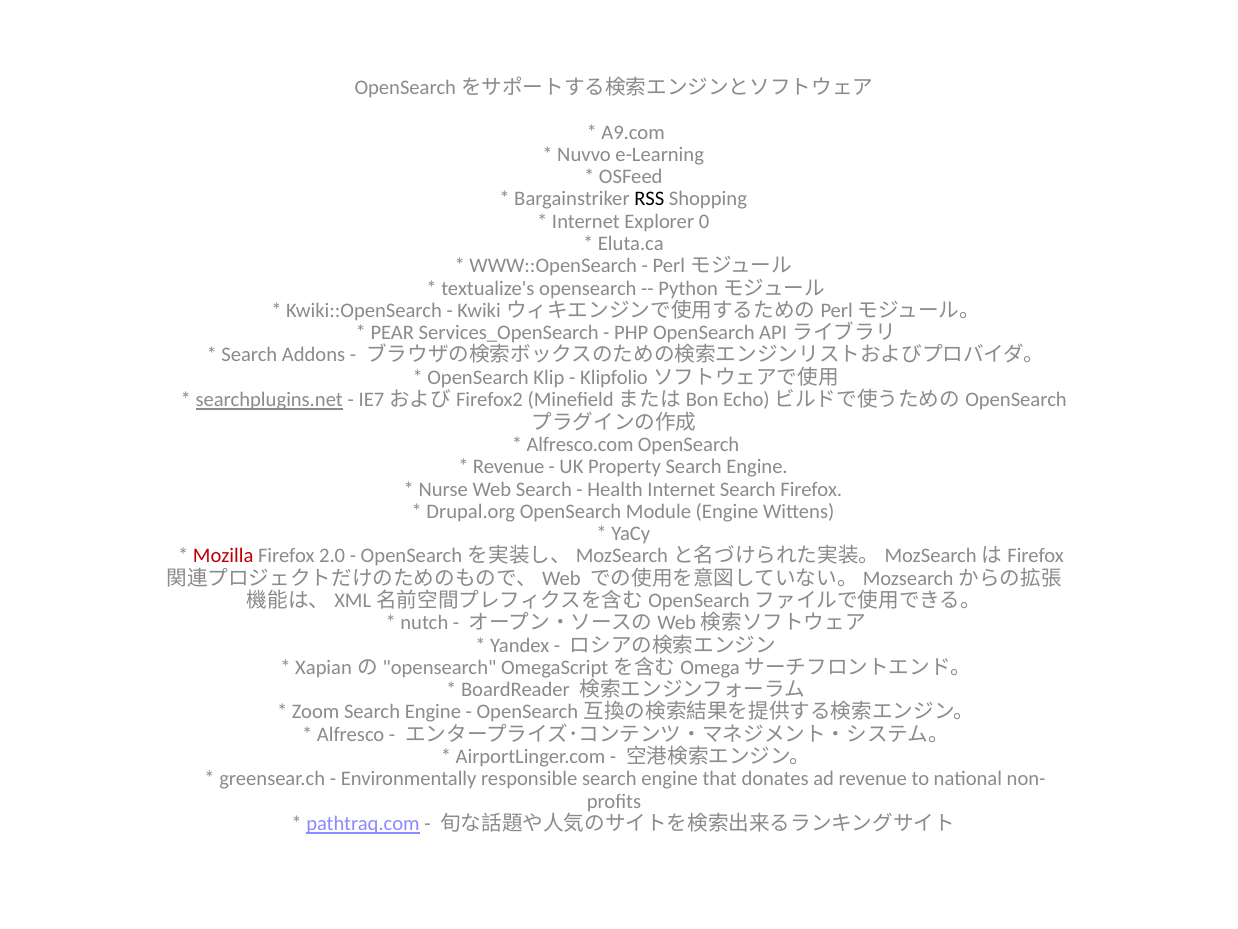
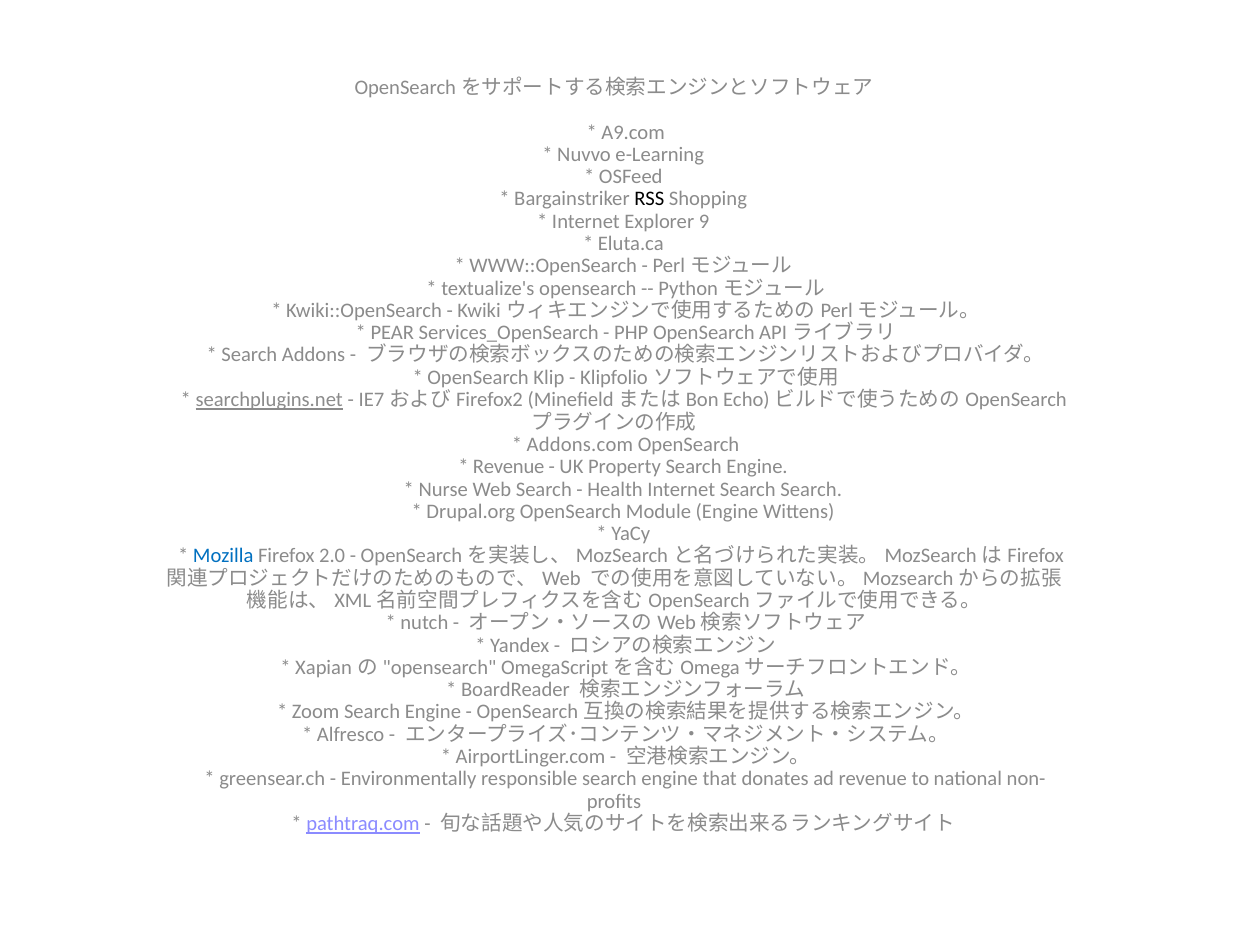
0: 0 -> 9 (704, 221)
Alfresco.com: Alfresco.com -> Addons.com (580, 444)
Search Firefox: Firefox -> Search (811, 489)
Mozilla colour: red -> blue (223, 556)
